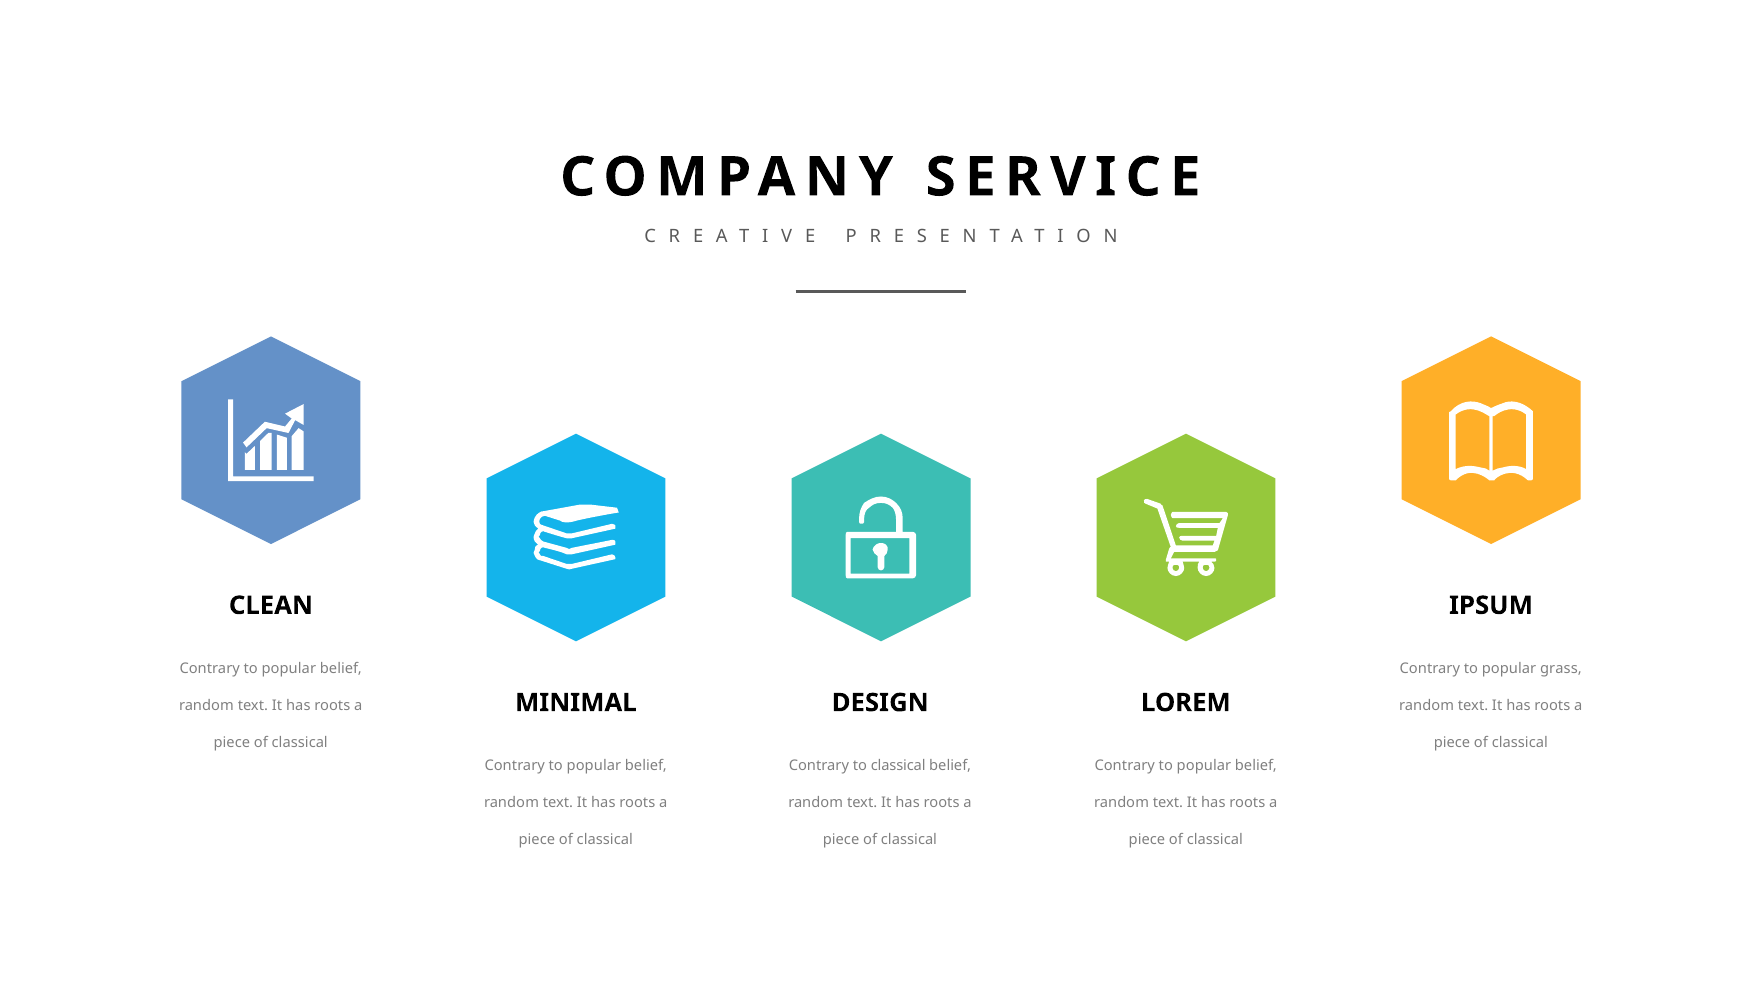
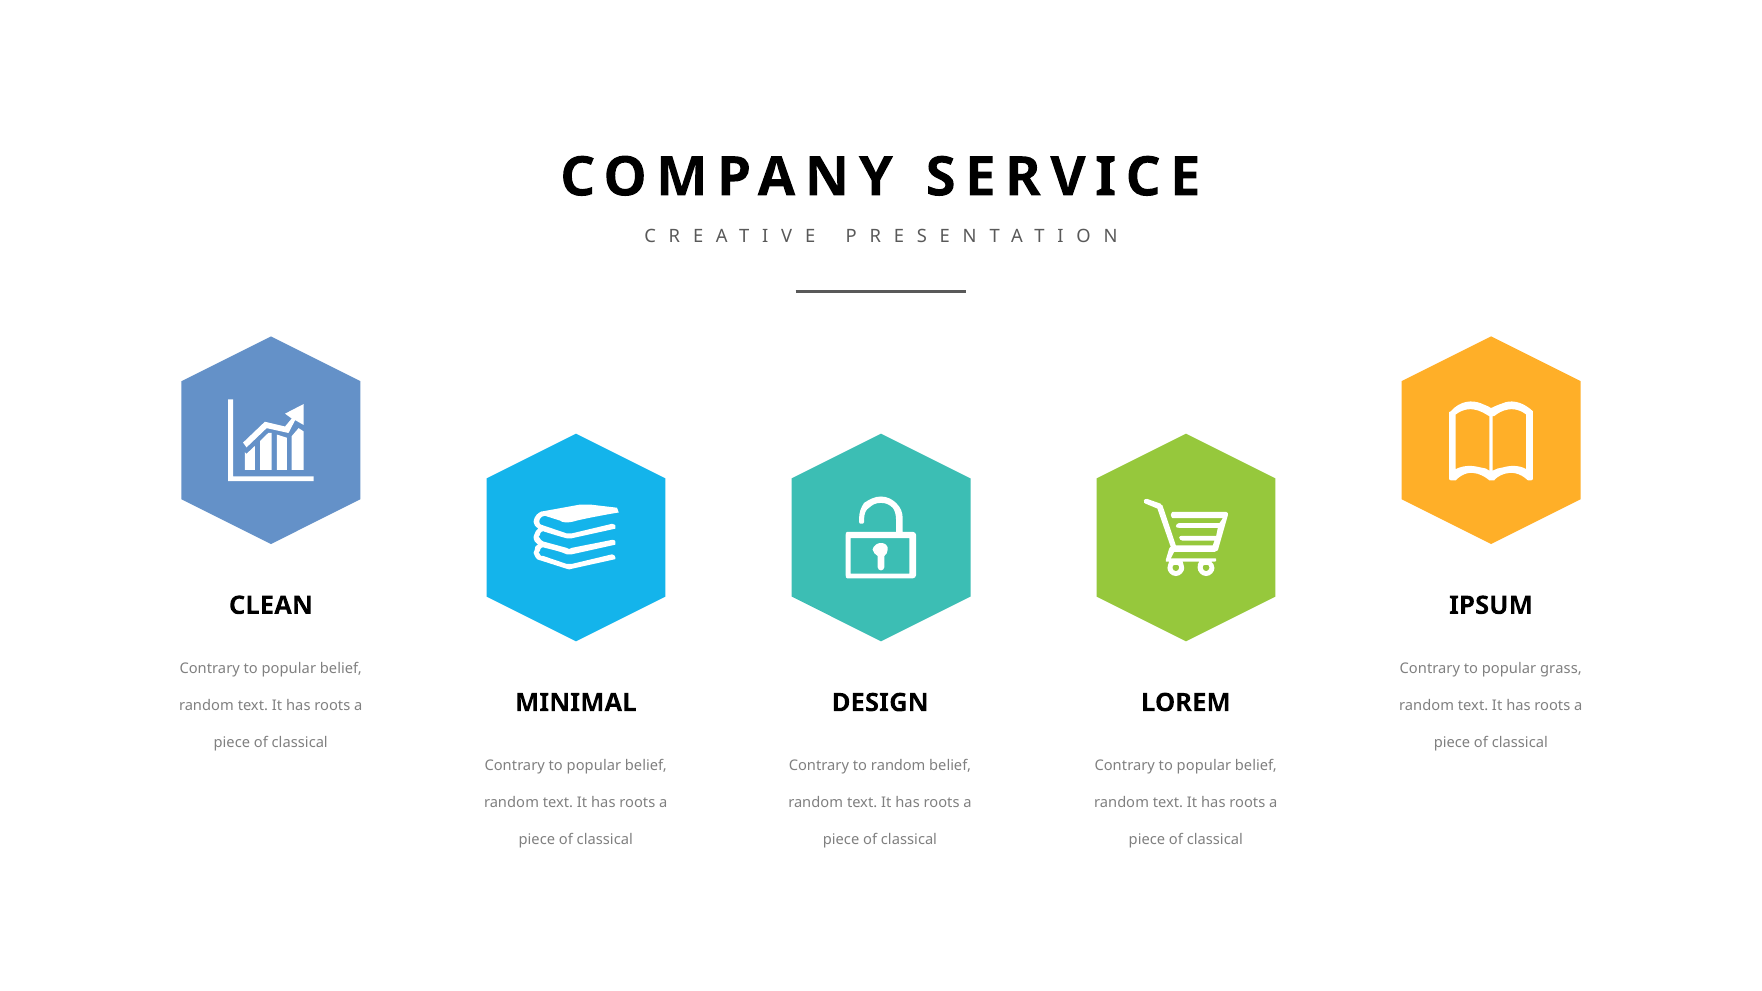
to classical: classical -> random (898, 766)
